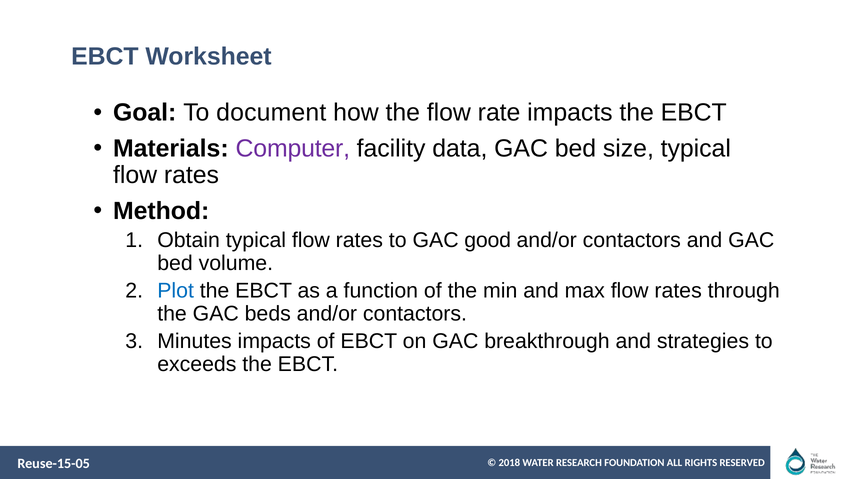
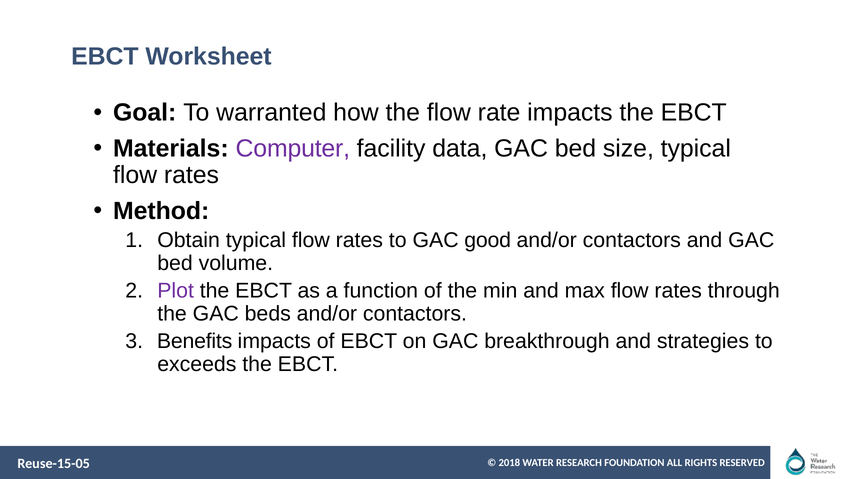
document: document -> warranted (271, 113)
Plot colour: blue -> purple (176, 290)
Minutes: Minutes -> Benefits (195, 341)
